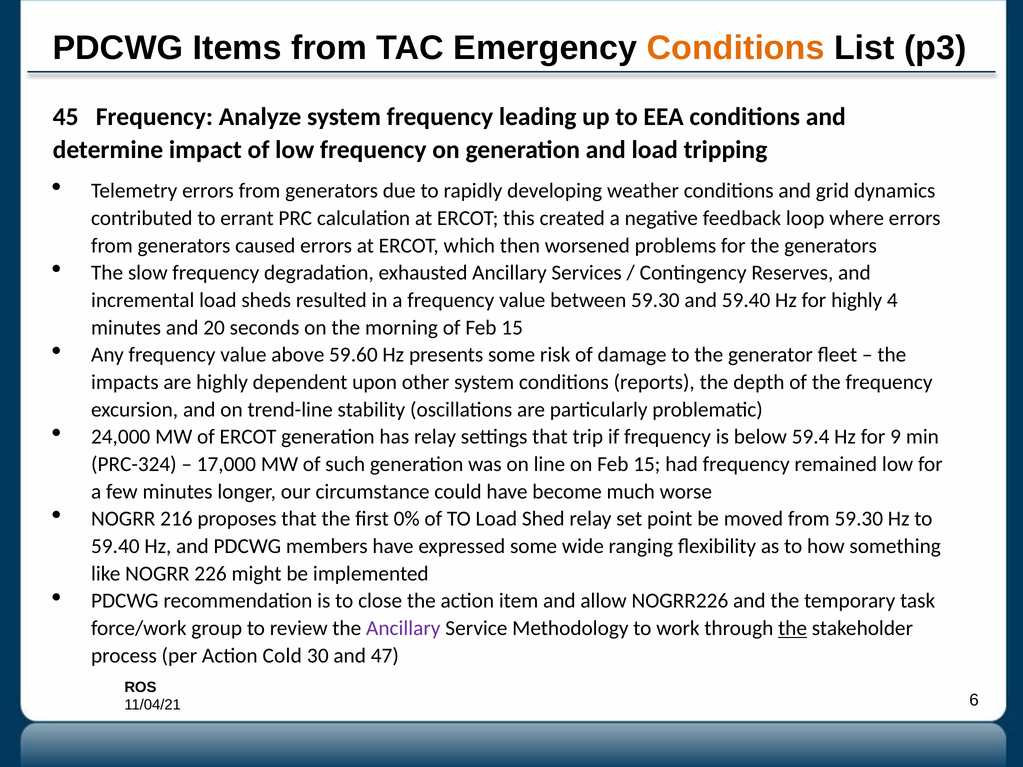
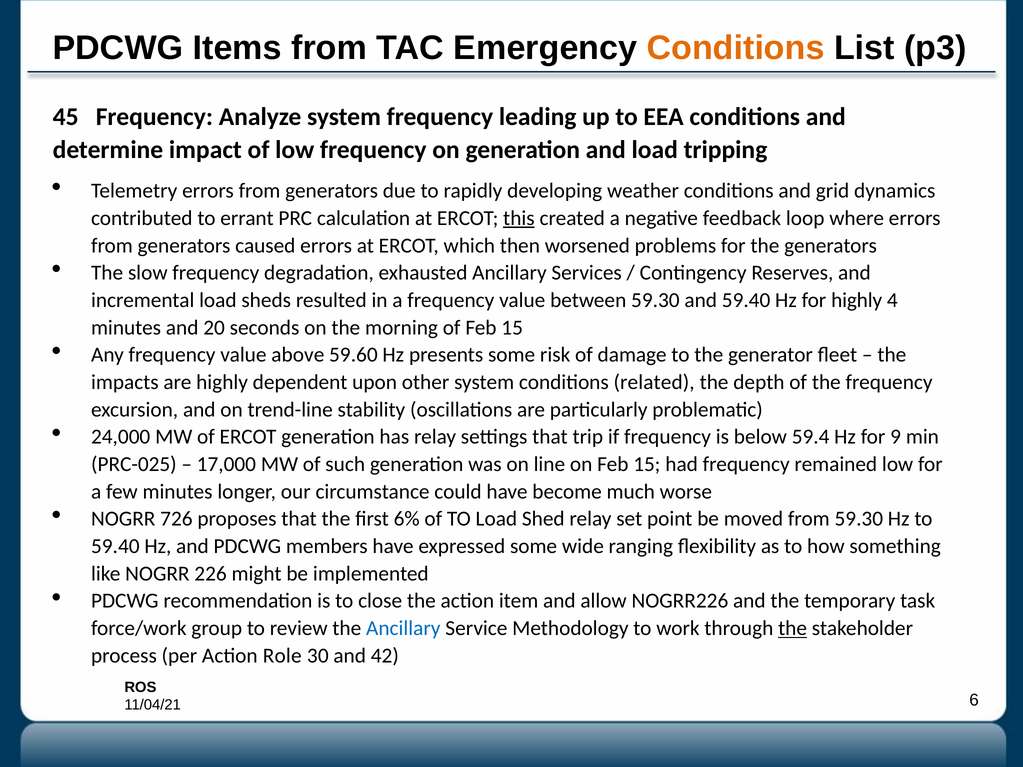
this underline: none -> present (519, 218)
reports: reports -> related (654, 382)
PRC-324: PRC-324 -> PRC-025 (134, 464)
216: 216 -> 726 (176, 519)
0%: 0% -> 6% (407, 519)
Ancillary colour: purple -> blue (403, 628)
Cold: Cold -> Role (282, 656)
47: 47 -> 42 (385, 656)
